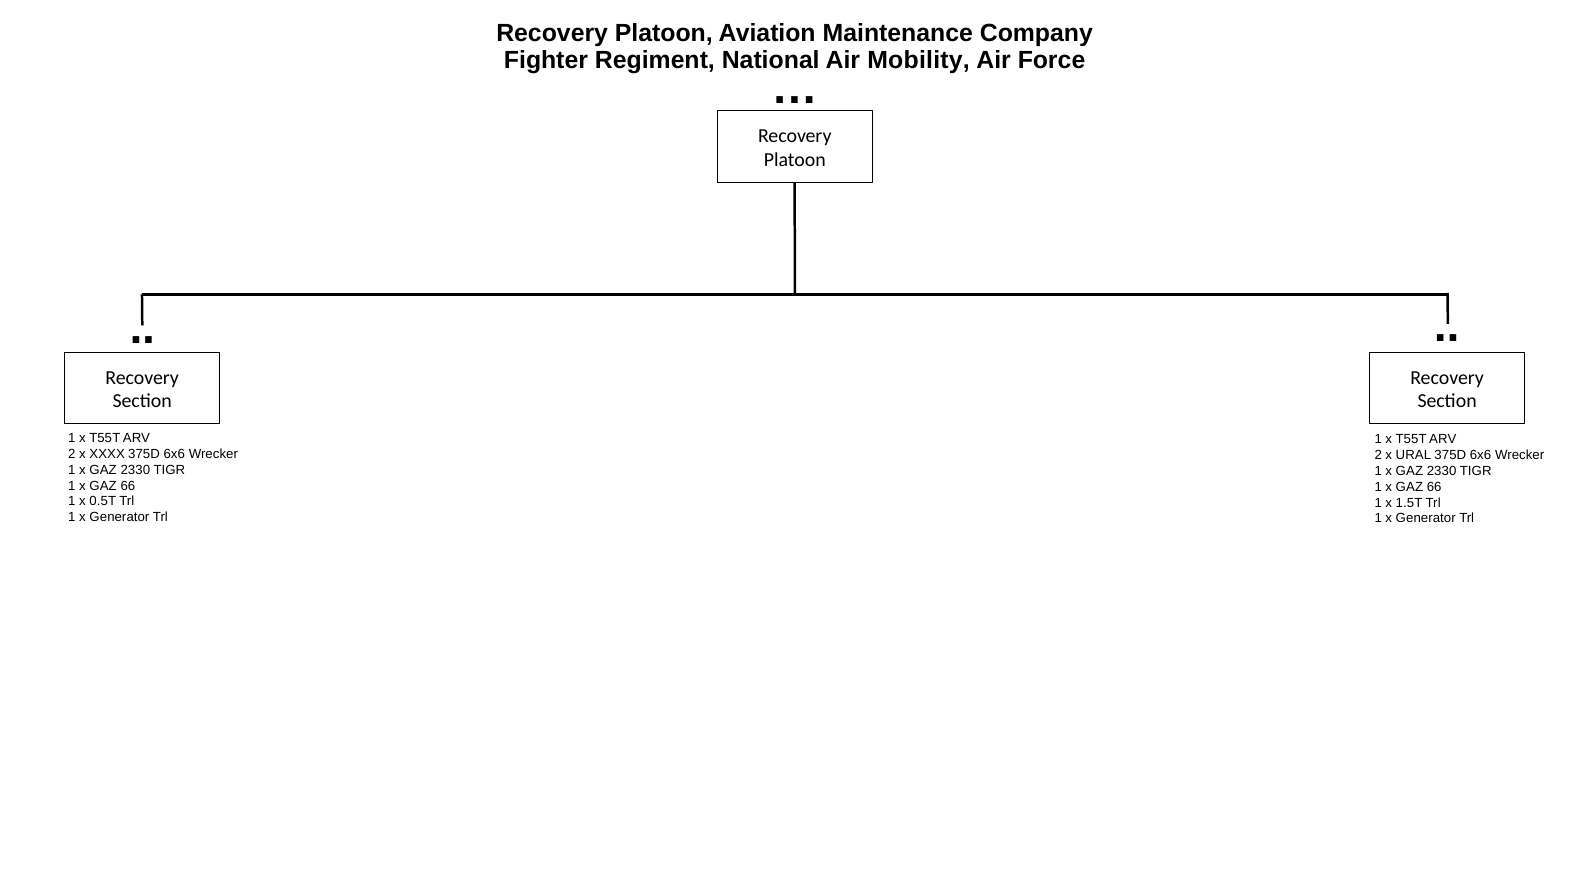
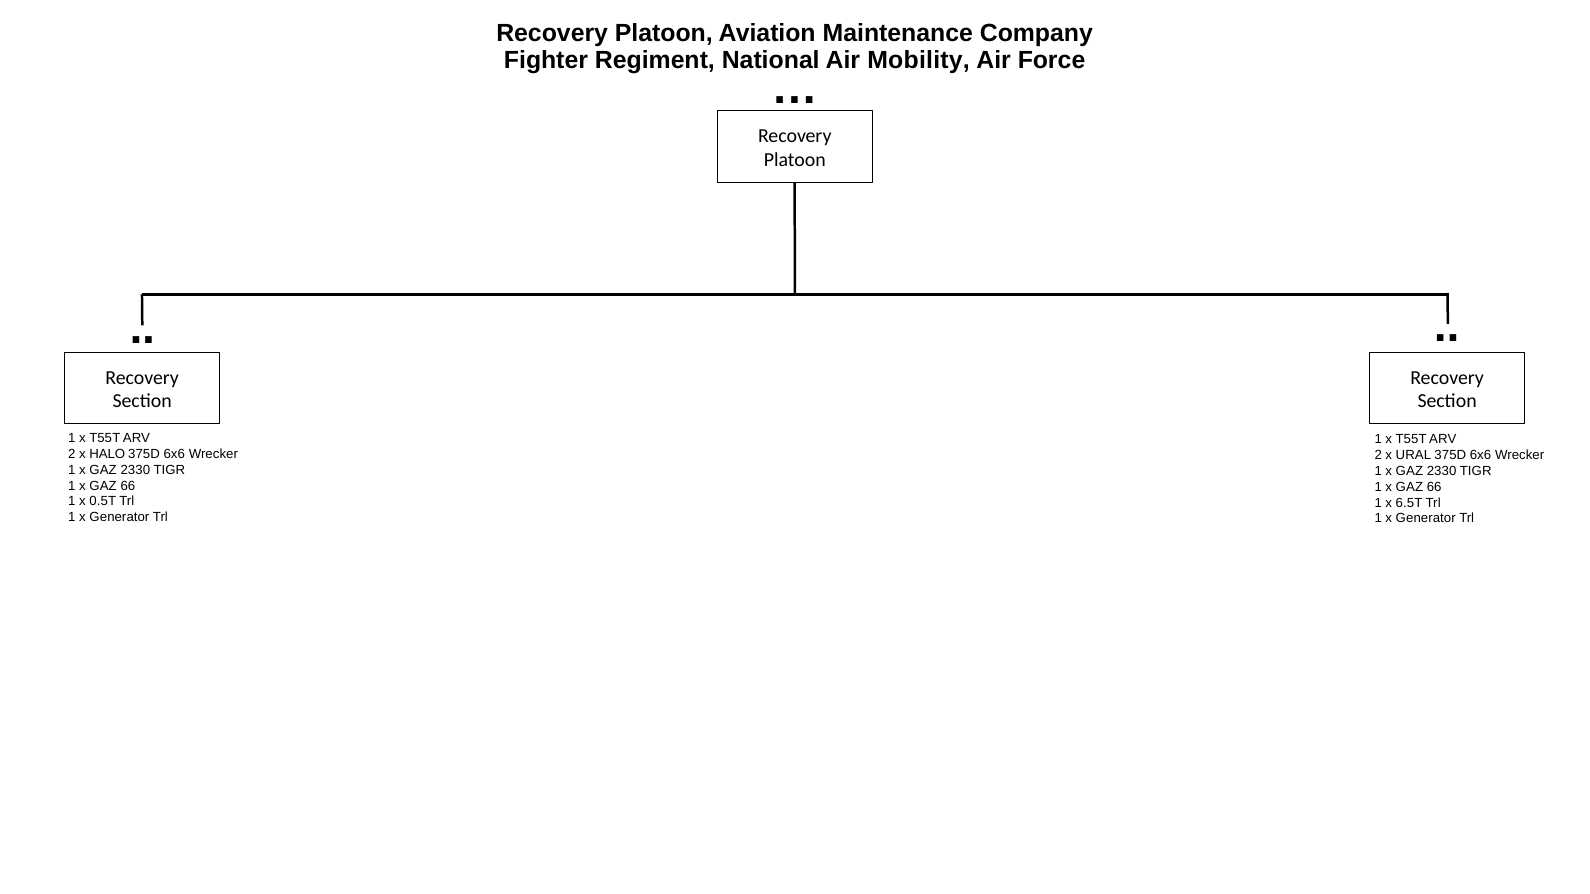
XXXX: XXXX -> HALO (107, 454)
1.5T: 1.5T -> 6.5T (1409, 503)
